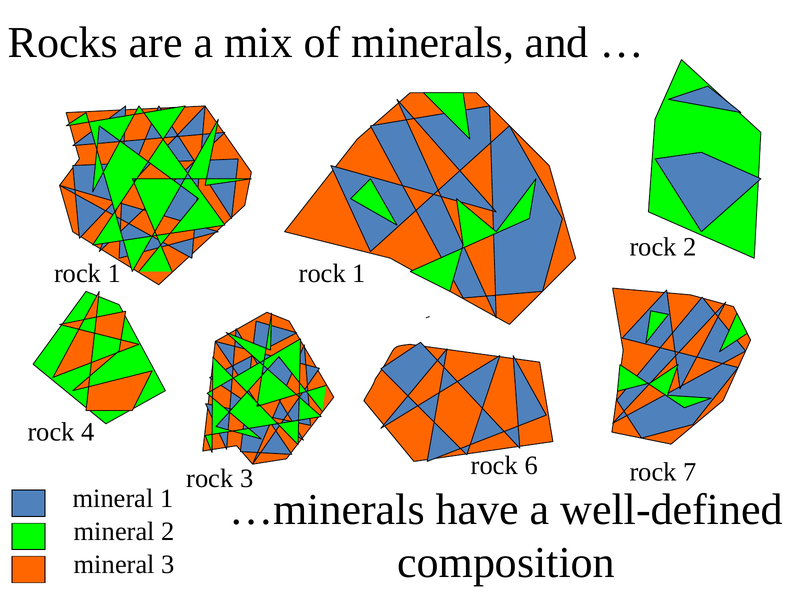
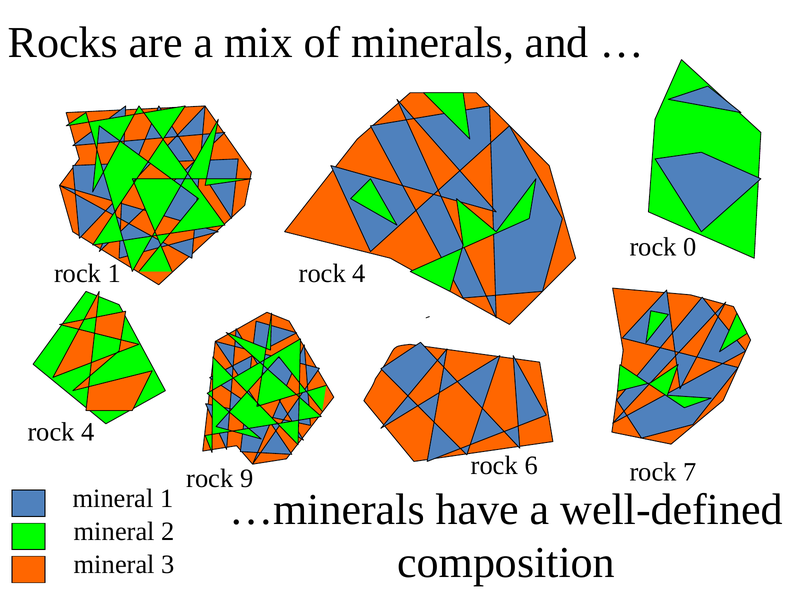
rock 2: 2 -> 0 (690, 247)
1 rock 1: 1 -> 4 (359, 273)
rock 3: 3 -> 9 (247, 478)
